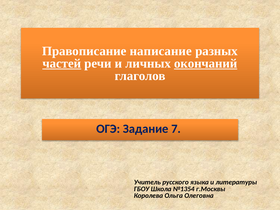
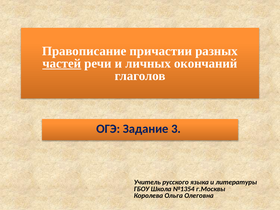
написание: написание -> причастии (161, 51)
окончаний underline: present -> none (206, 63)
7: 7 -> 3 (176, 129)
